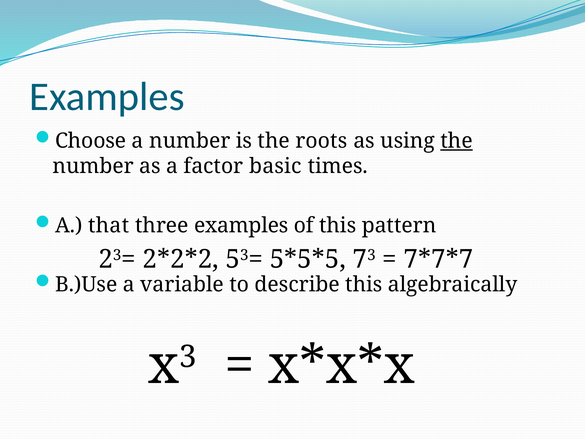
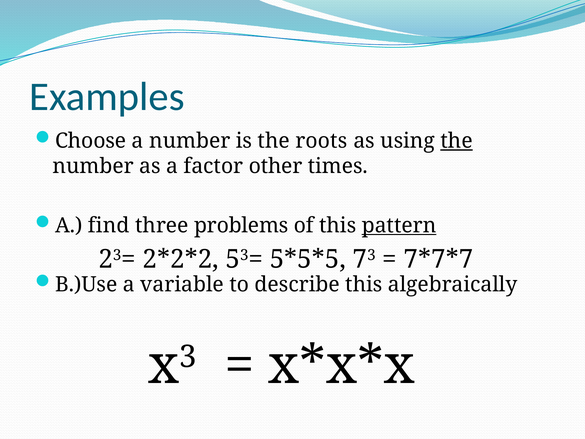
basic: basic -> other (276, 166)
that: that -> find (109, 225)
three examples: examples -> problems (241, 225)
pattern underline: none -> present (399, 225)
